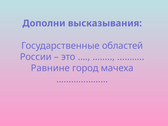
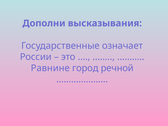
областей: областей -> означает (122, 46)
мачеха: мачеха -> речной (117, 68)
